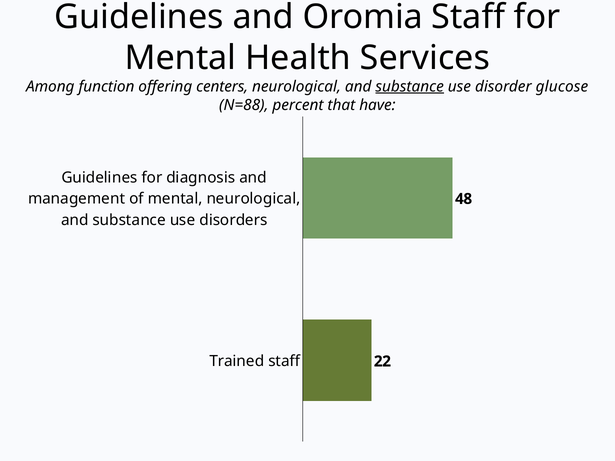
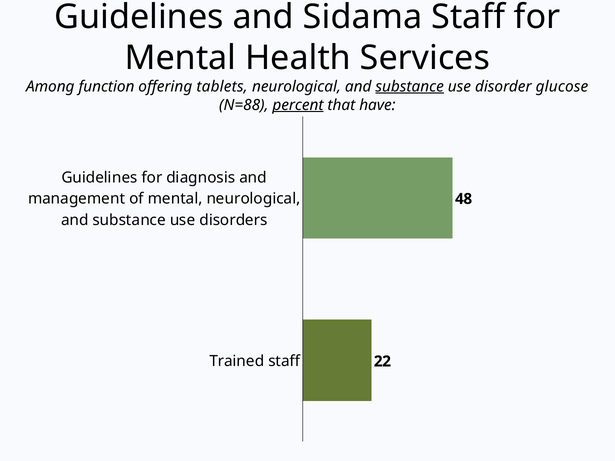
Oromia: Oromia -> Sidama (362, 17)
centers: centers -> tablets (222, 87)
percent underline: none -> present (298, 105)
